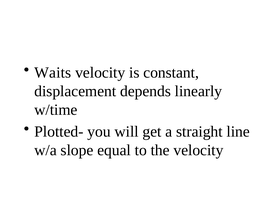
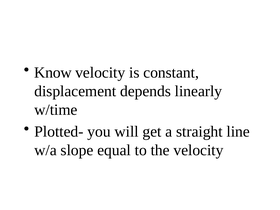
Waits: Waits -> Know (53, 72)
